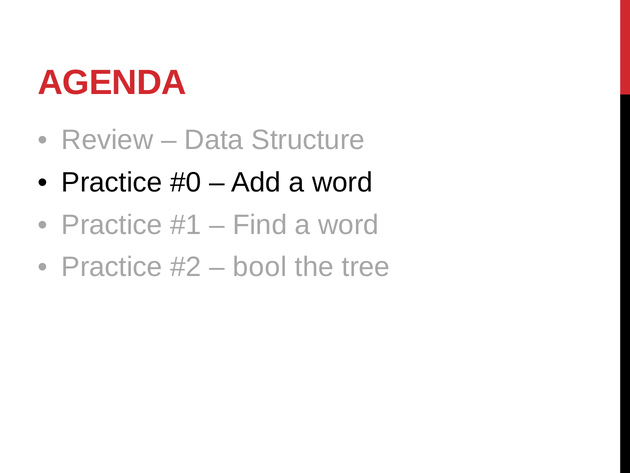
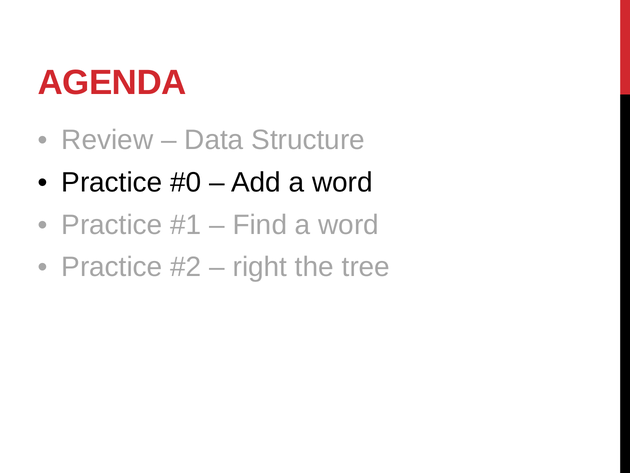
bool: bool -> right (260, 267)
